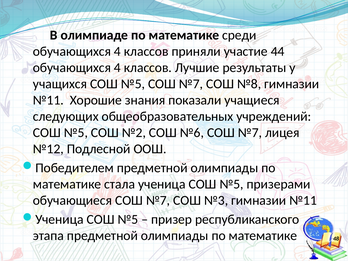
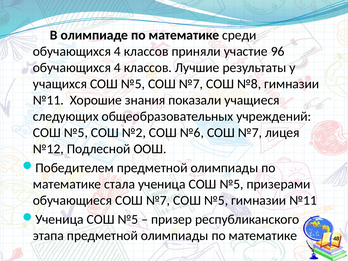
44: 44 -> 96 (278, 52)
№7 СОШ №3: №3 -> №5 (216, 200)
